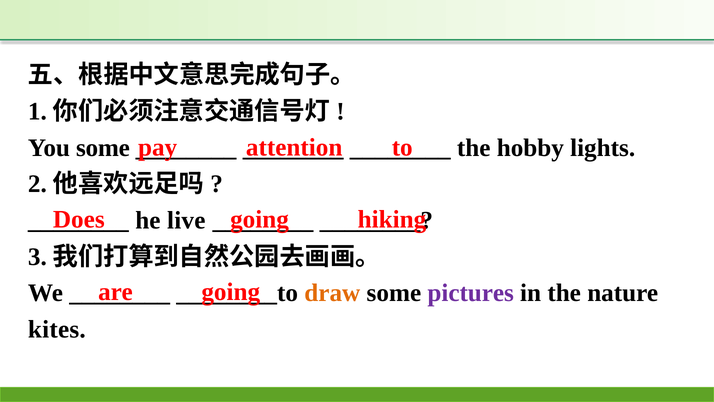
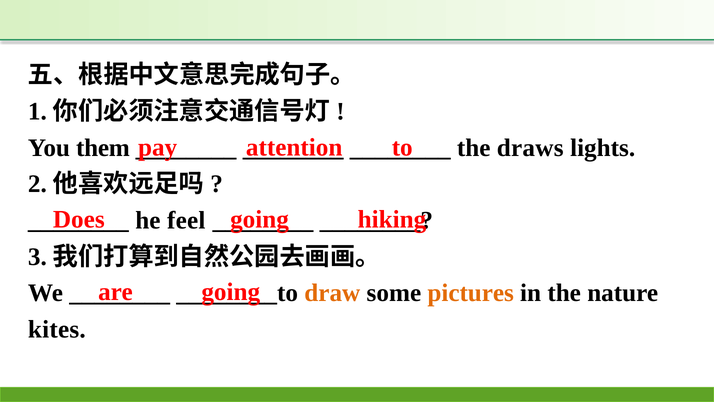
You some: some -> them (103, 148)
hobby: hobby -> draws (530, 148)
live: live -> feel (186, 220)
pictures colour: purple -> orange (471, 293)
